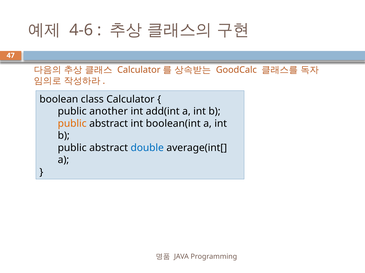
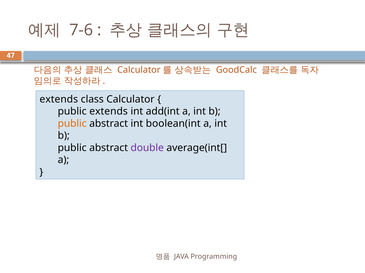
4-6: 4-6 -> 7-6 (81, 30)
boolean: boolean -> extends (59, 99)
public another: another -> extends (109, 112)
double colour: blue -> purple (147, 148)
